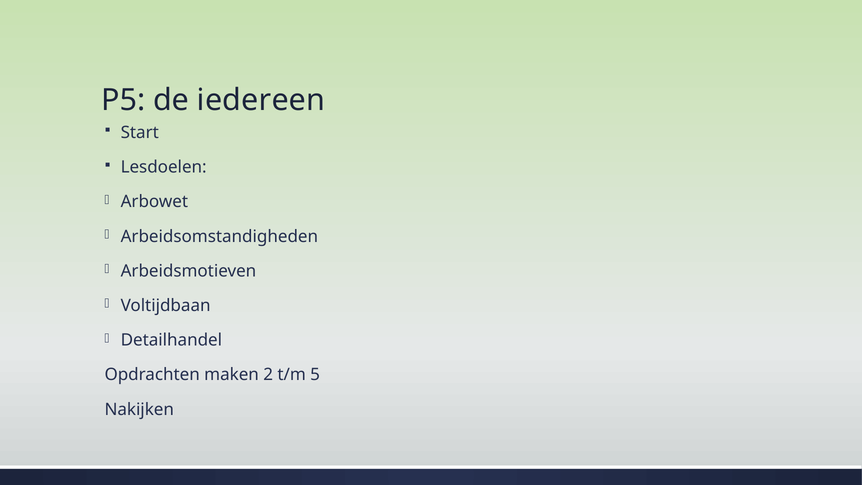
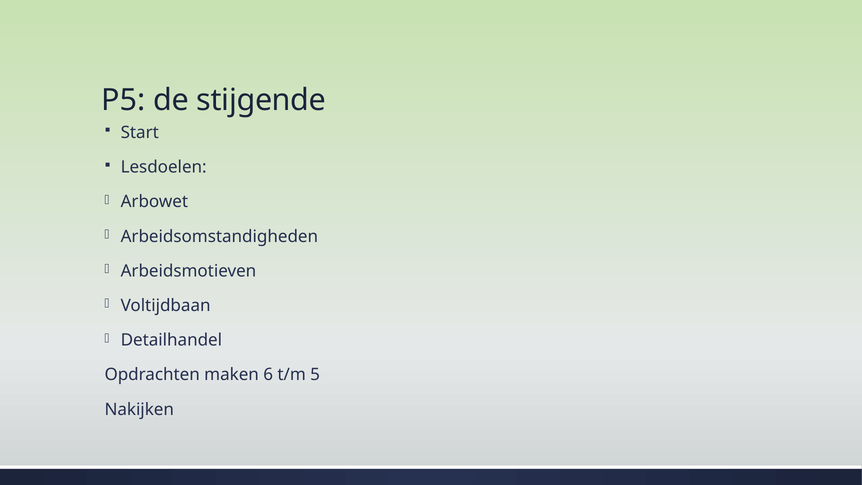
iedereen: iedereen -> stijgende (261, 100)
2: 2 -> 6 (268, 375)
